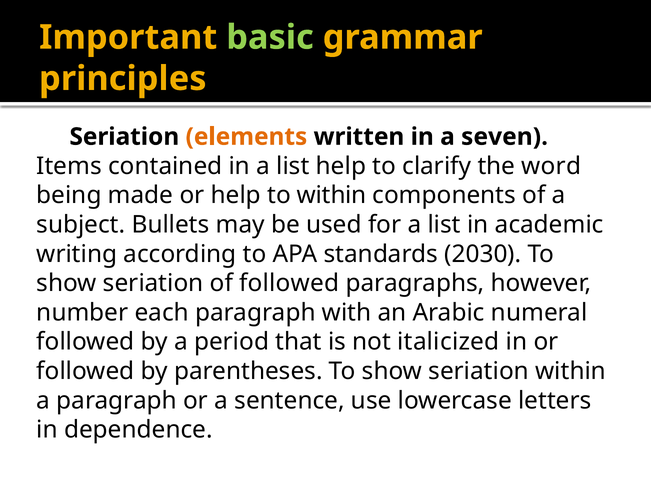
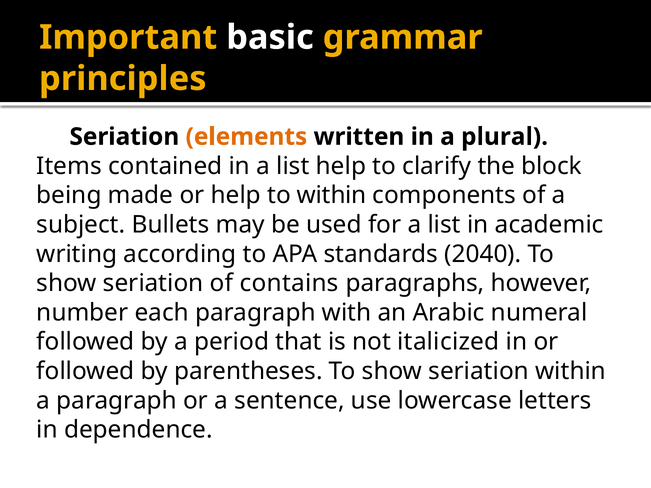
basic colour: light green -> white (270, 37)
seven: seven -> plural (505, 137)
word: word -> block (552, 166)
2030: 2030 -> 2040 (483, 254)
of followed: followed -> contains (289, 283)
